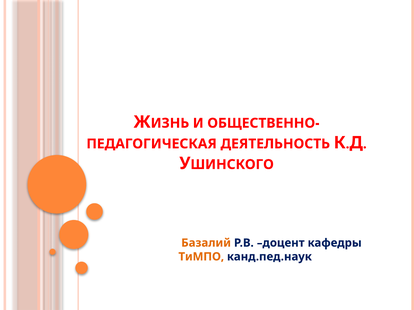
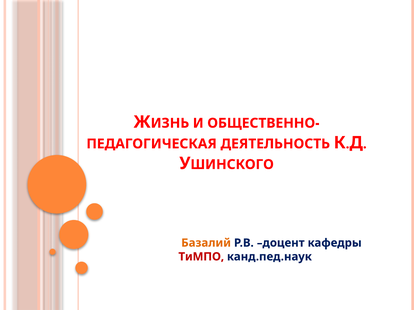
ТиМПО colour: orange -> red (201, 257)
